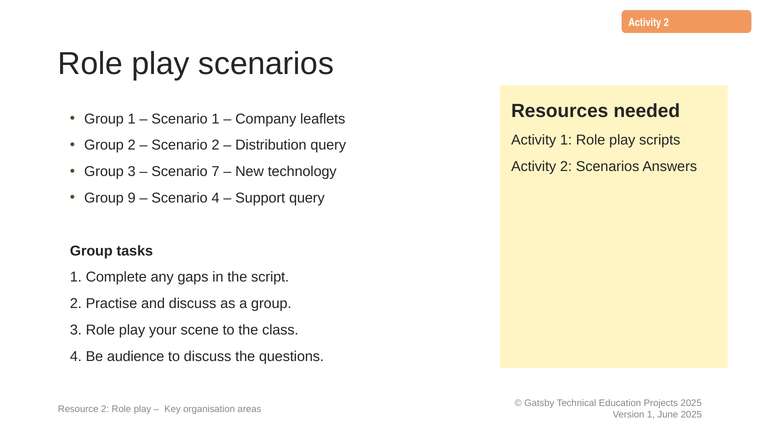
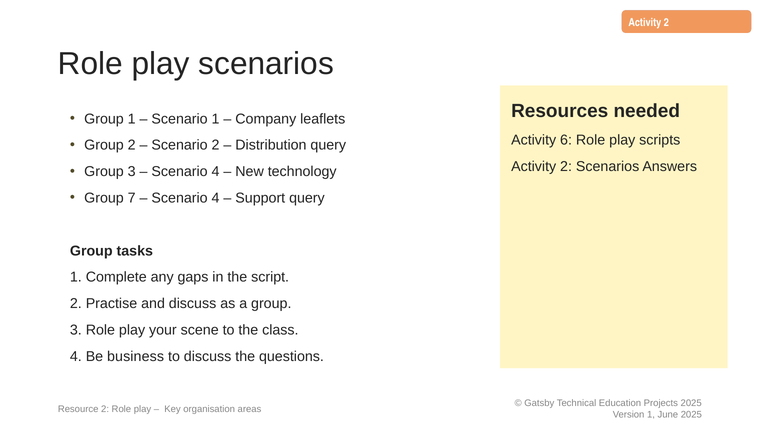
Activity 1: 1 -> 6 (566, 140)
7: 7 -> 4 (216, 171)
9: 9 -> 7 (132, 198)
audience: audience -> business (136, 356)
